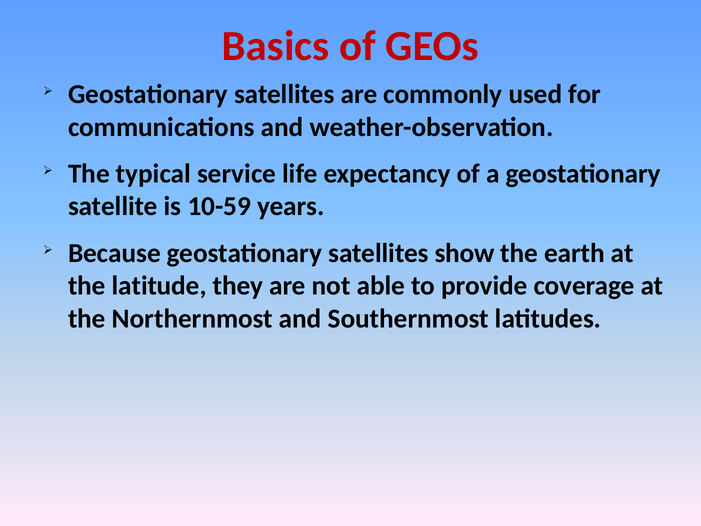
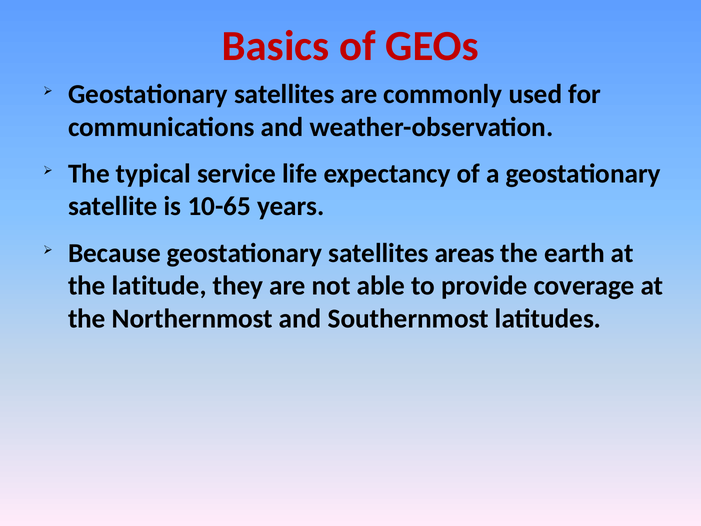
10-59: 10-59 -> 10-65 (219, 206)
show: show -> areas (465, 253)
